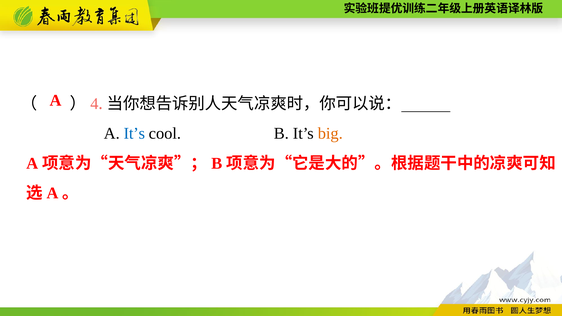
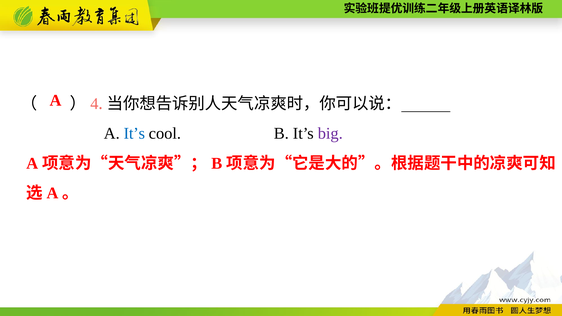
big colour: orange -> purple (330, 133)
